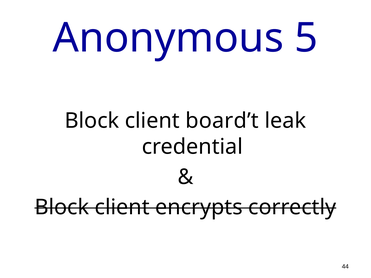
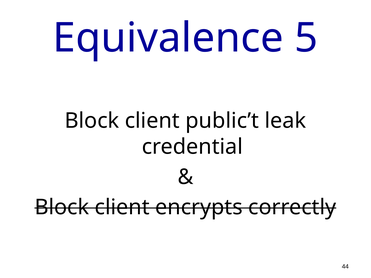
Anonymous: Anonymous -> Equivalence (168, 38)
board’t: board’t -> public’t (222, 121)
